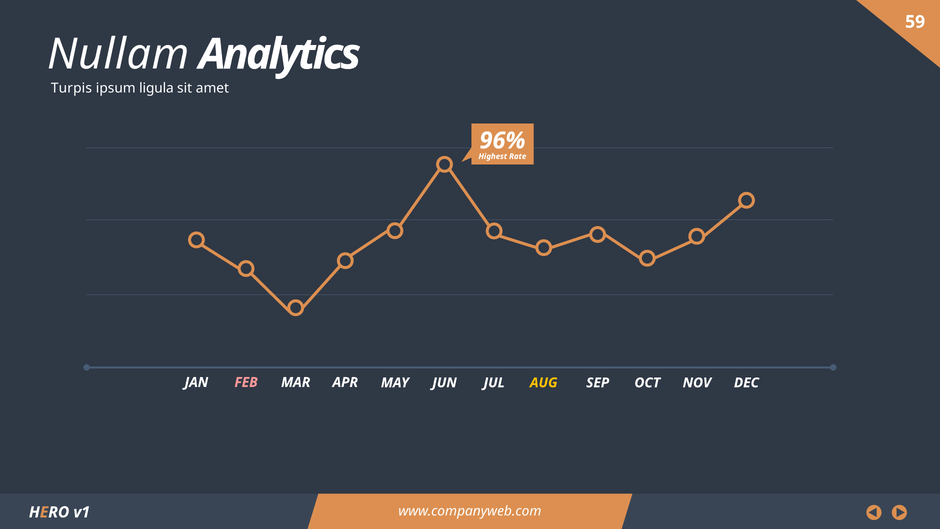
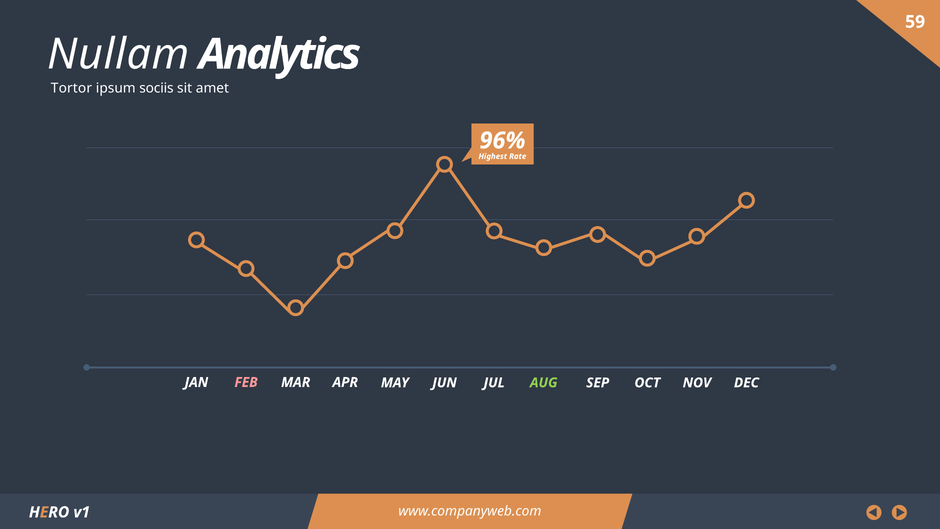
Turpis: Turpis -> Tortor (71, 88)
ligula: ligula -> sociis (156, 88)
AUG colour: yellow -> light green (544, 383)
